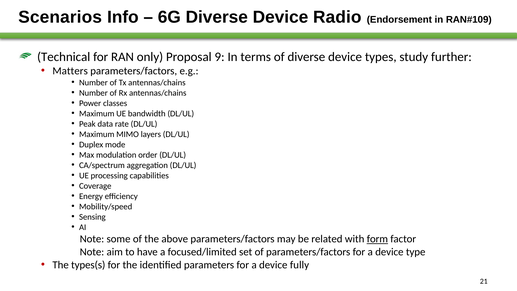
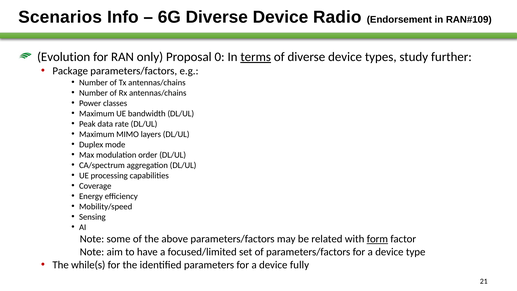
Technical: Technical -> Evolution (64, 57)
9: 9 -> 0 (220, 57)
terms underline: none -> present (256, 57)
Matters: Matters -> Package (70, 71)
types(s: types(s -> while(s (88, 265)
